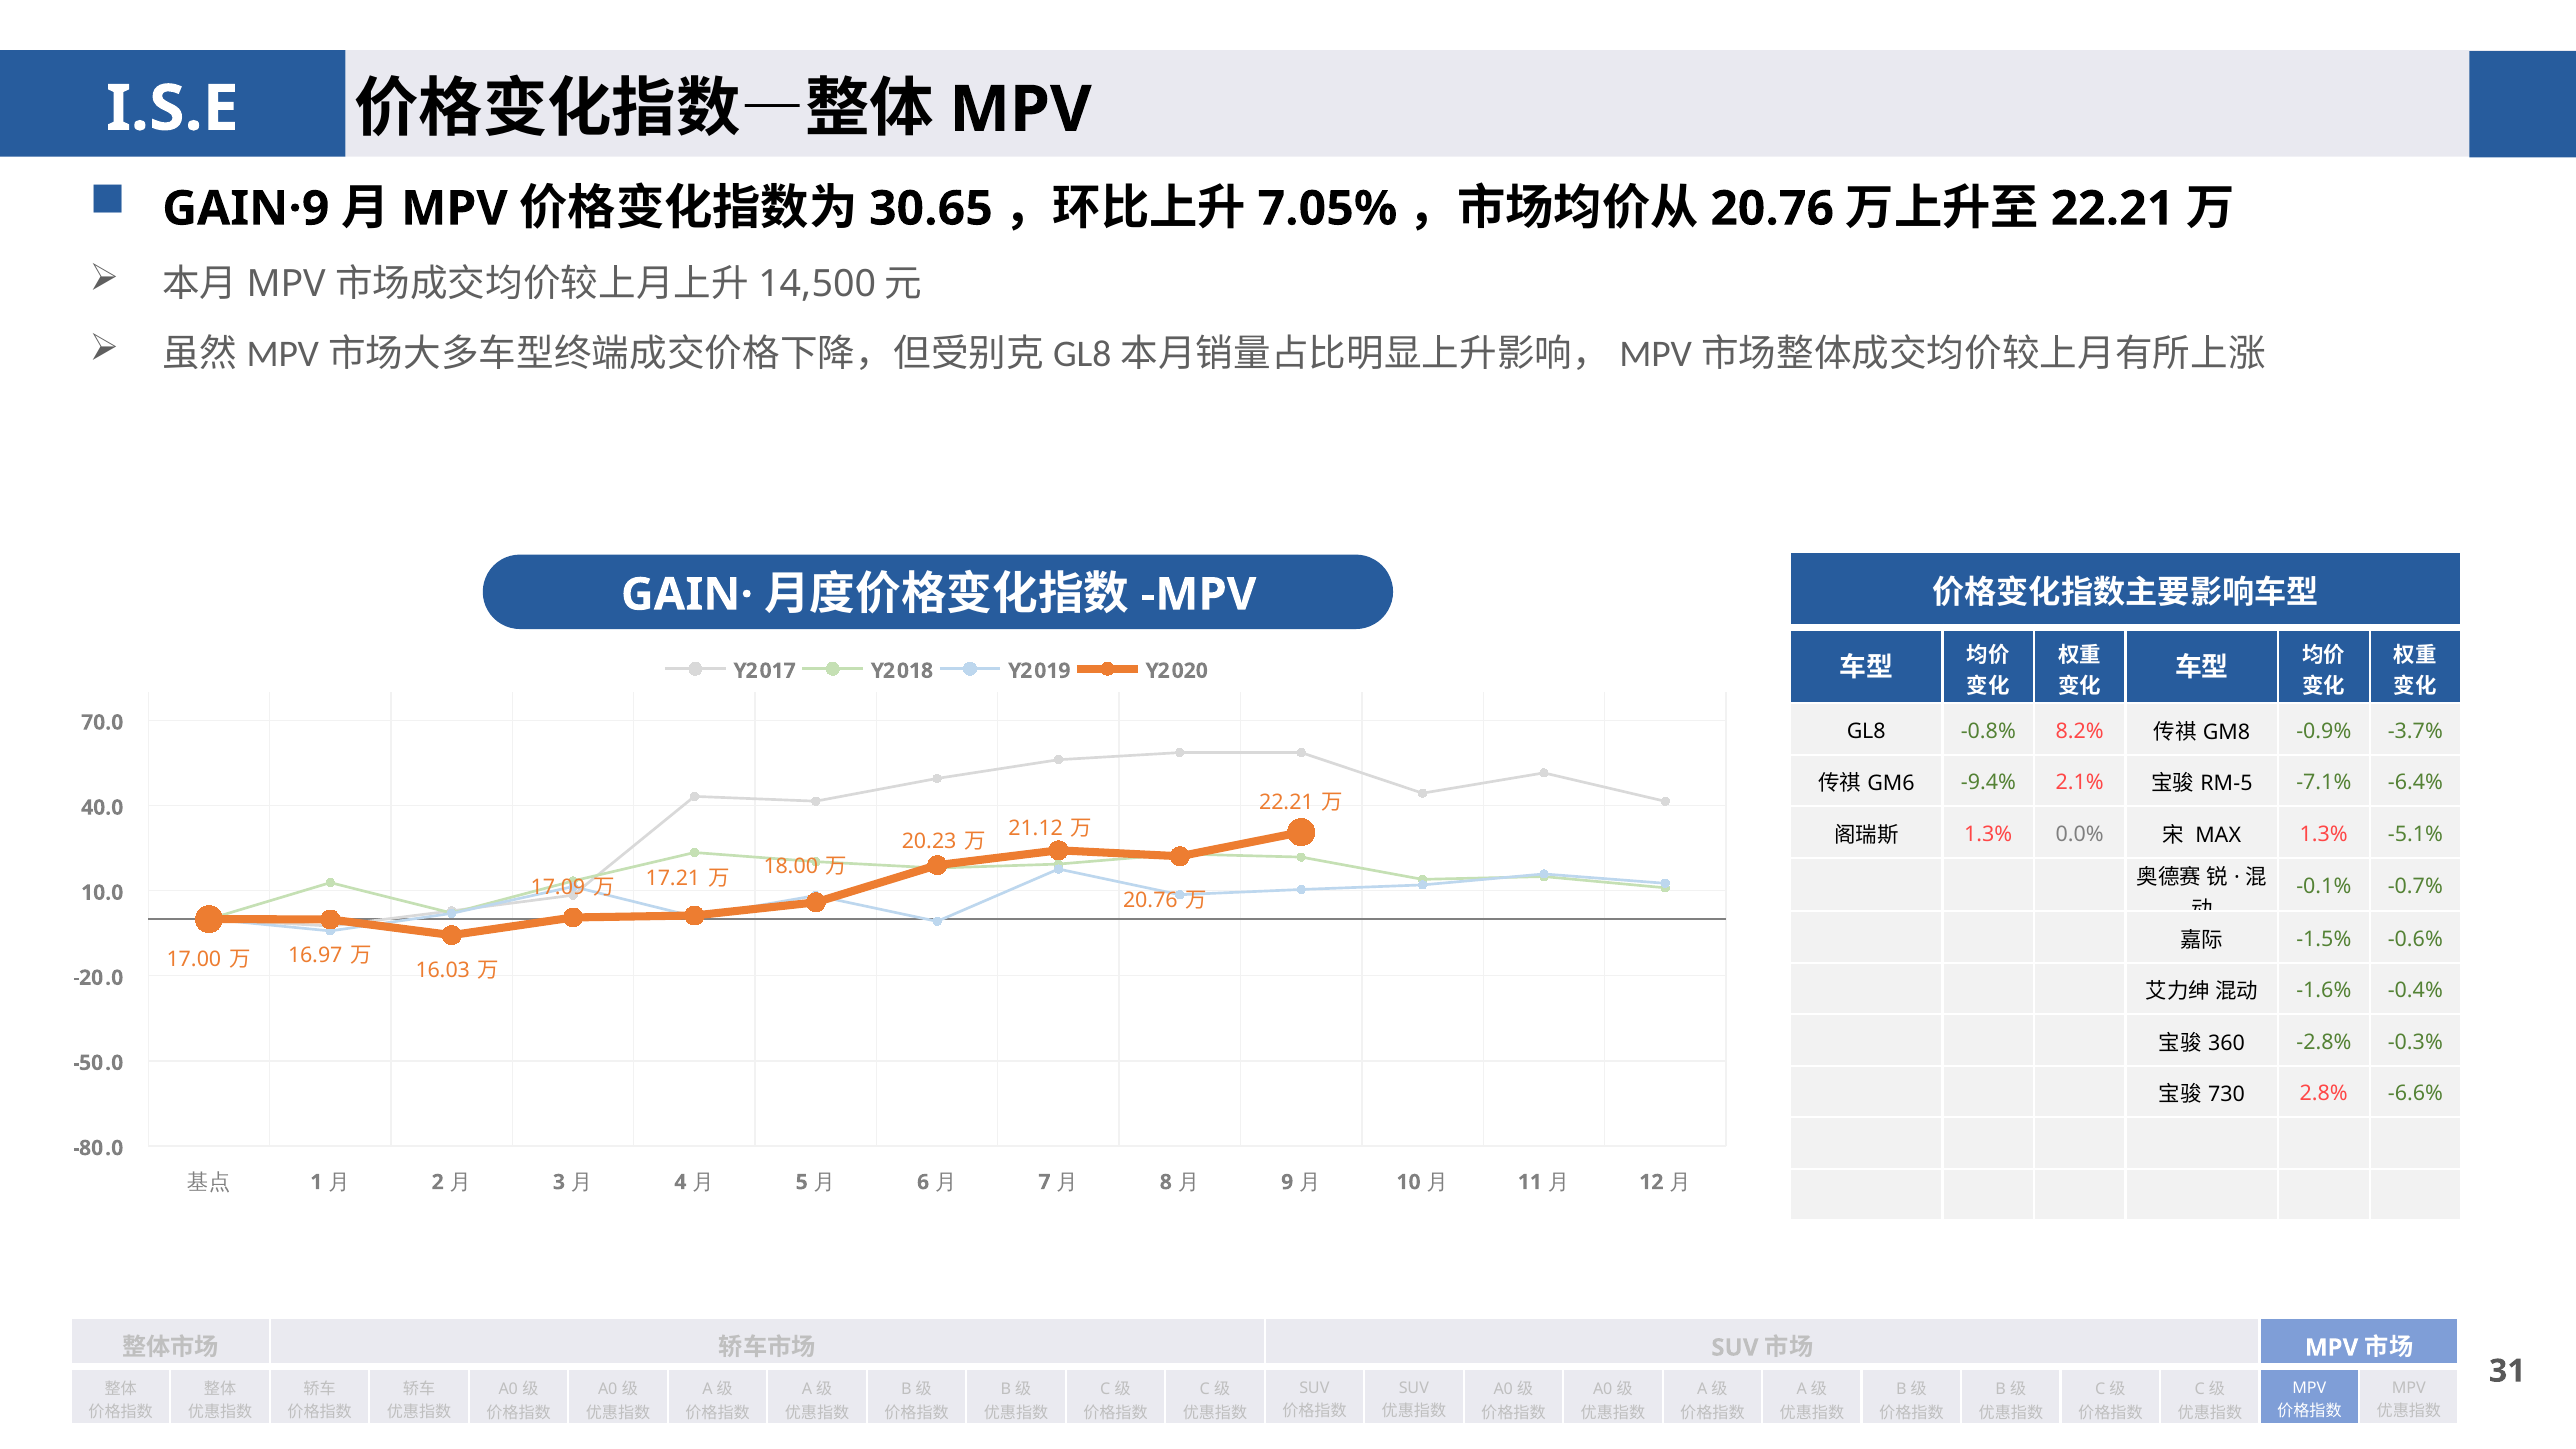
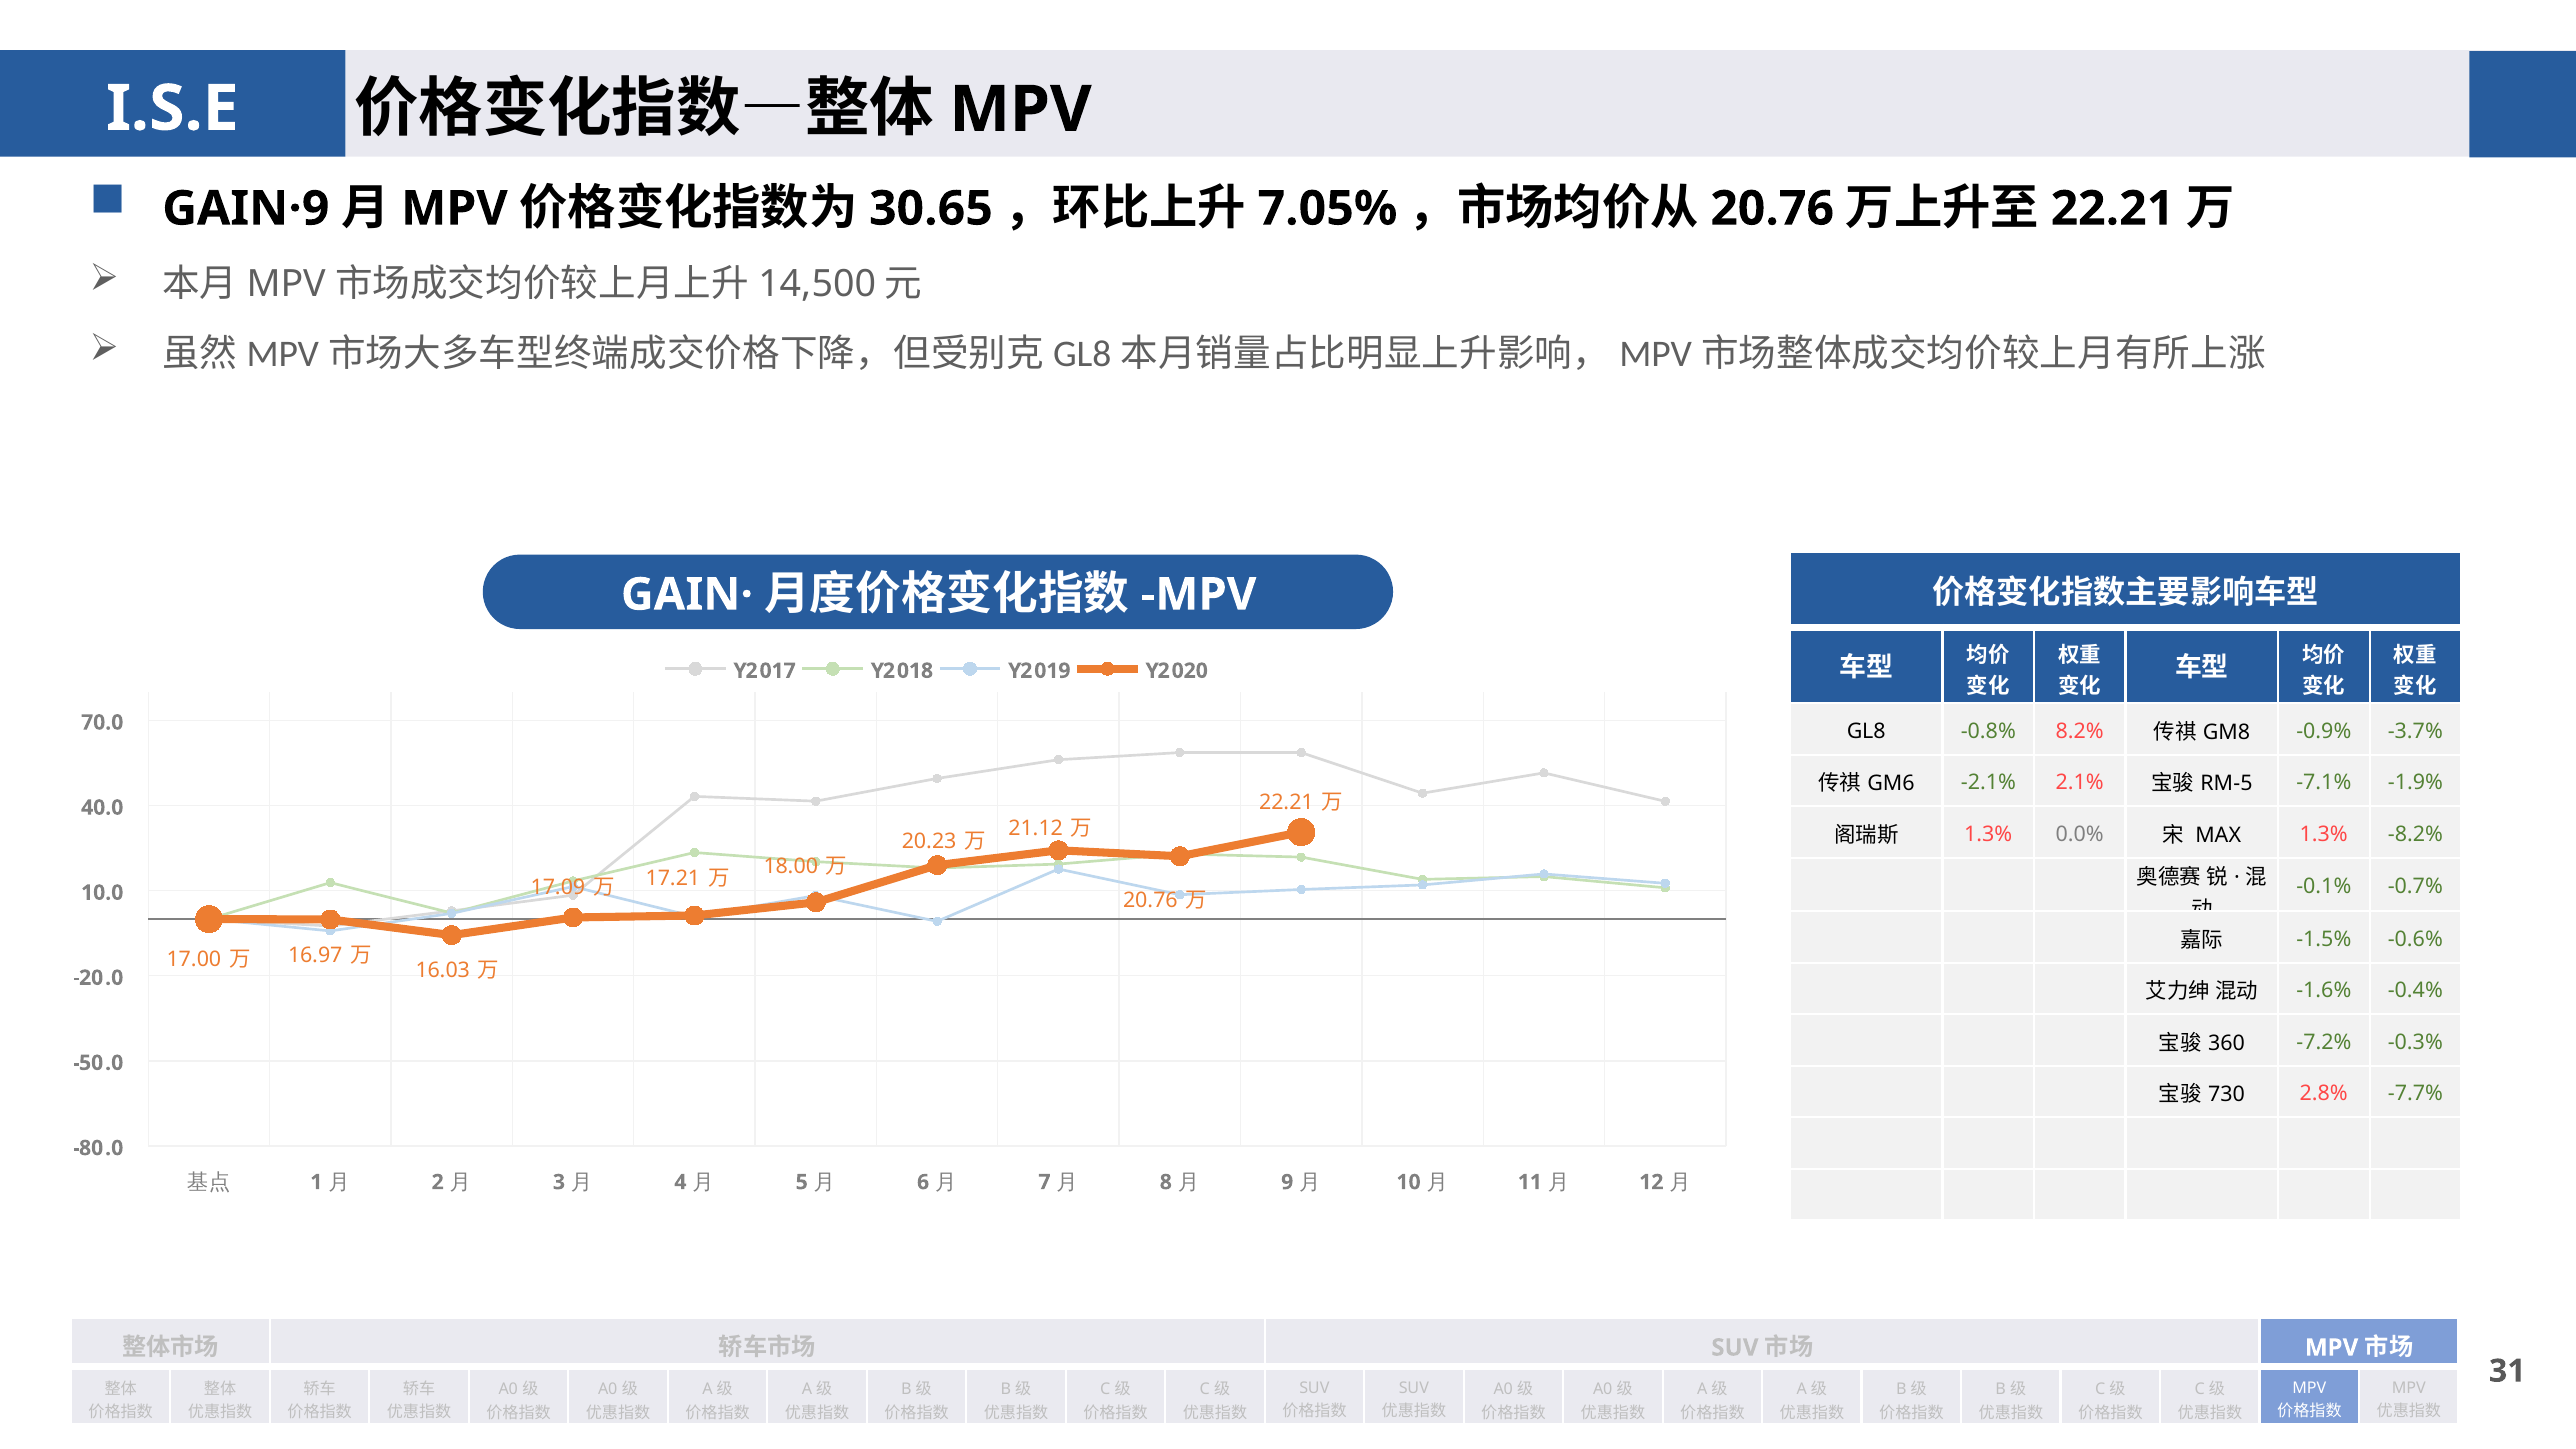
-9.4%: -9.4% -> -2.1% (1988, 783)
-6.4%: -6.4% -> -1.9% (2415, 783)
-5.1%: -5.1% -> -8.2% (2415, 834)
-2.8%: -2.8% -> -7.2% (2324, 1042)
-6.6%: -6.6% -> -7.7% (2415, 1094)
